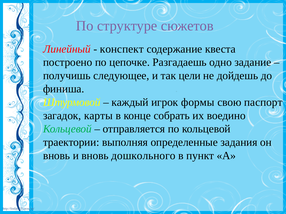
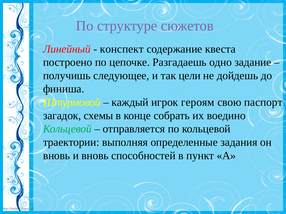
формы: формы -> героям (198, 102)
карты: карты -> схемы (98, 116)
дошкольного: дошкольного -> способностей (143, 156)
